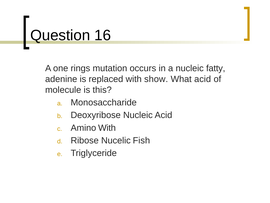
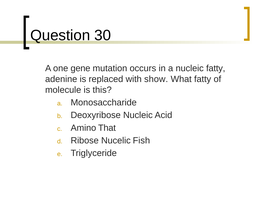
16: 16 -> 30 (103, 35)
rings: rings -> gene (80, 68)
What acid: acid -> fatty (203, 79)
Amino With: With -> That (107, 128)
